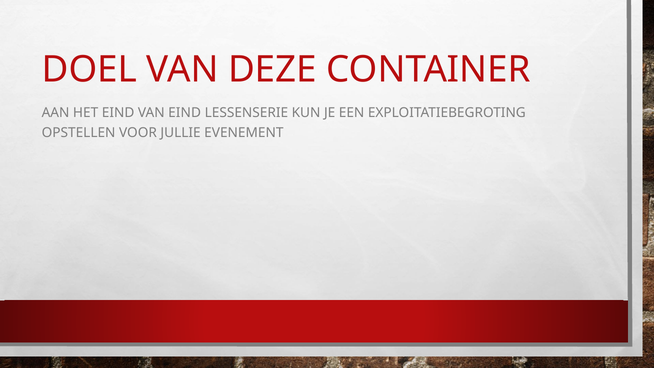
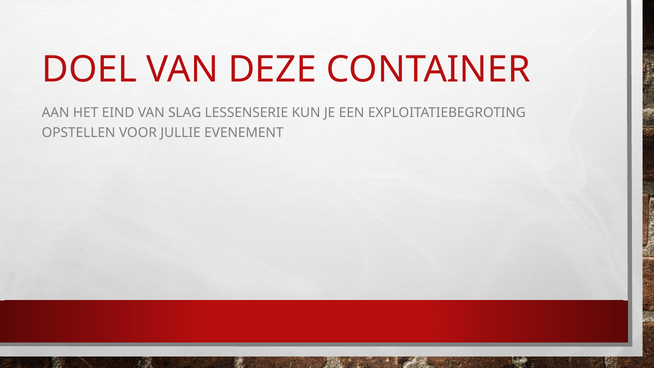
VAN EIND: EIND -> SLAG (185, 113)
